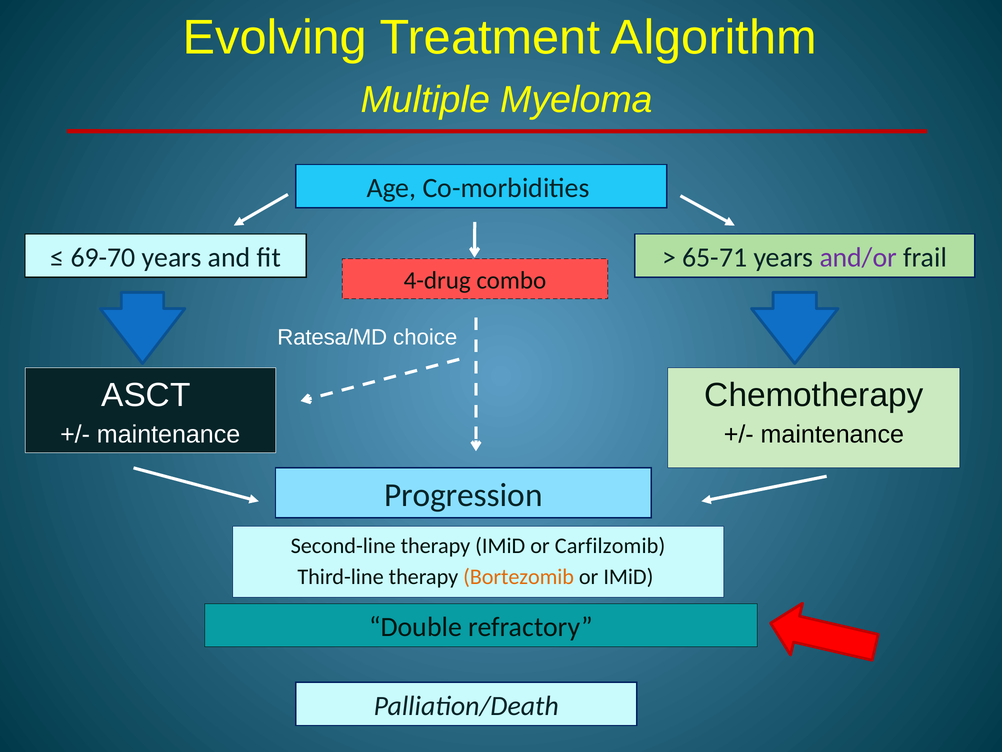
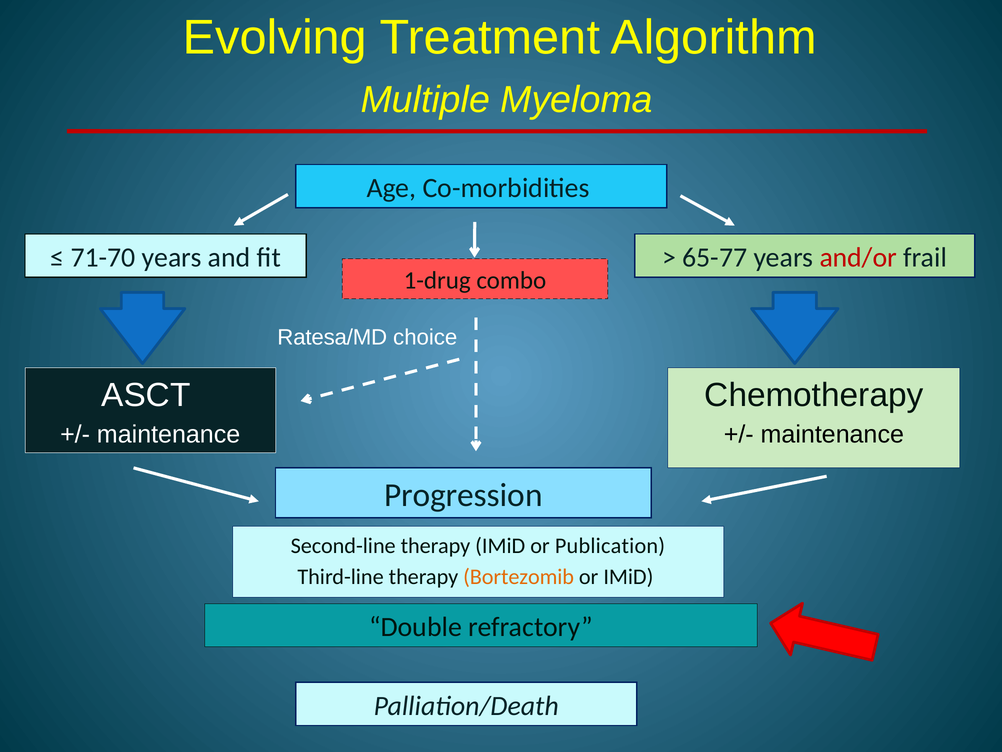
69-70: 69-70 -> 71-70 (103, 257)
65-71: 65-71 -> 65-77 (715, 257)
and/or colour: purple -> red (858, 257)
4-drug: 4-drug -> 1-drug (437, 281)
Carfilzomib: Carfilzomib -> Publication (610, 546)
